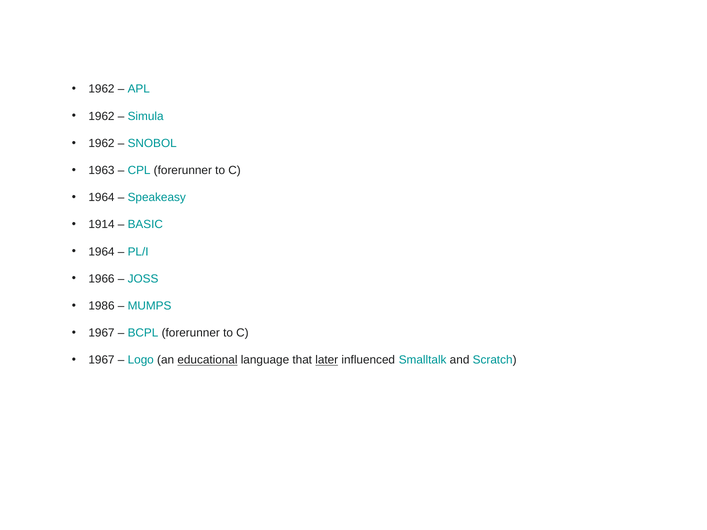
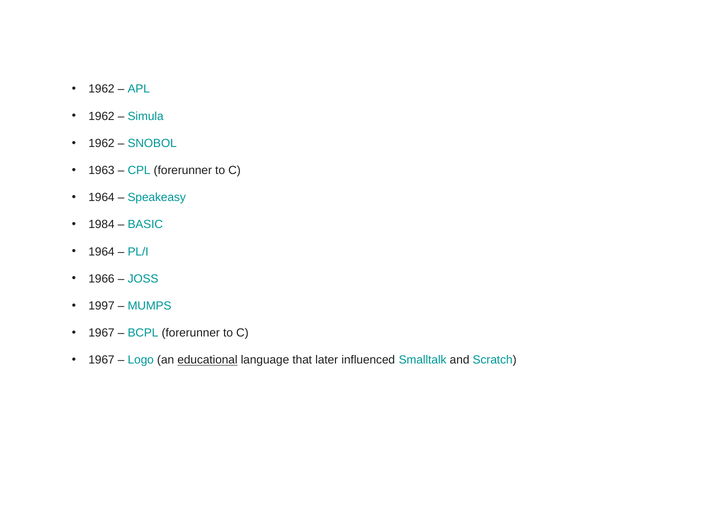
1914: 1914 -> 1984 (102, 225)
1986: 1986 -> 1997 (102, 306)
later underline: present -> none (327, 360)
